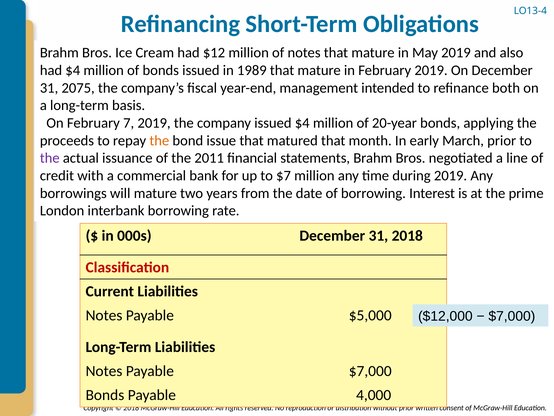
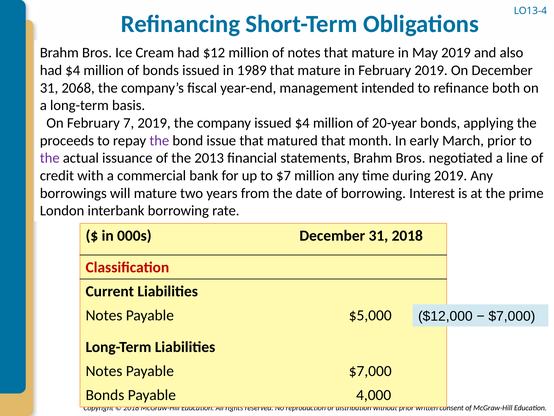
2075: 2075 -> 2068 (78, 88)
the colour: orange -> purple (159, 140)
2011: 2011 -> 2013 (209, 158)
